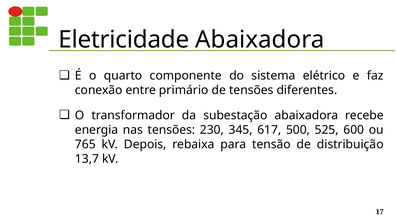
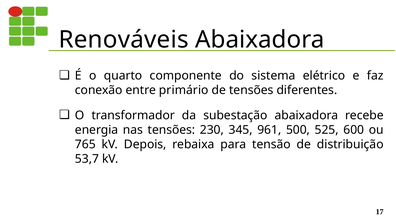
Eletricidade: Eletricidade -> Renováveis (124, 40)
617: 617 -> 961 (269, 130)
13,7: 13,7 -> 53,7 (87, 159)
